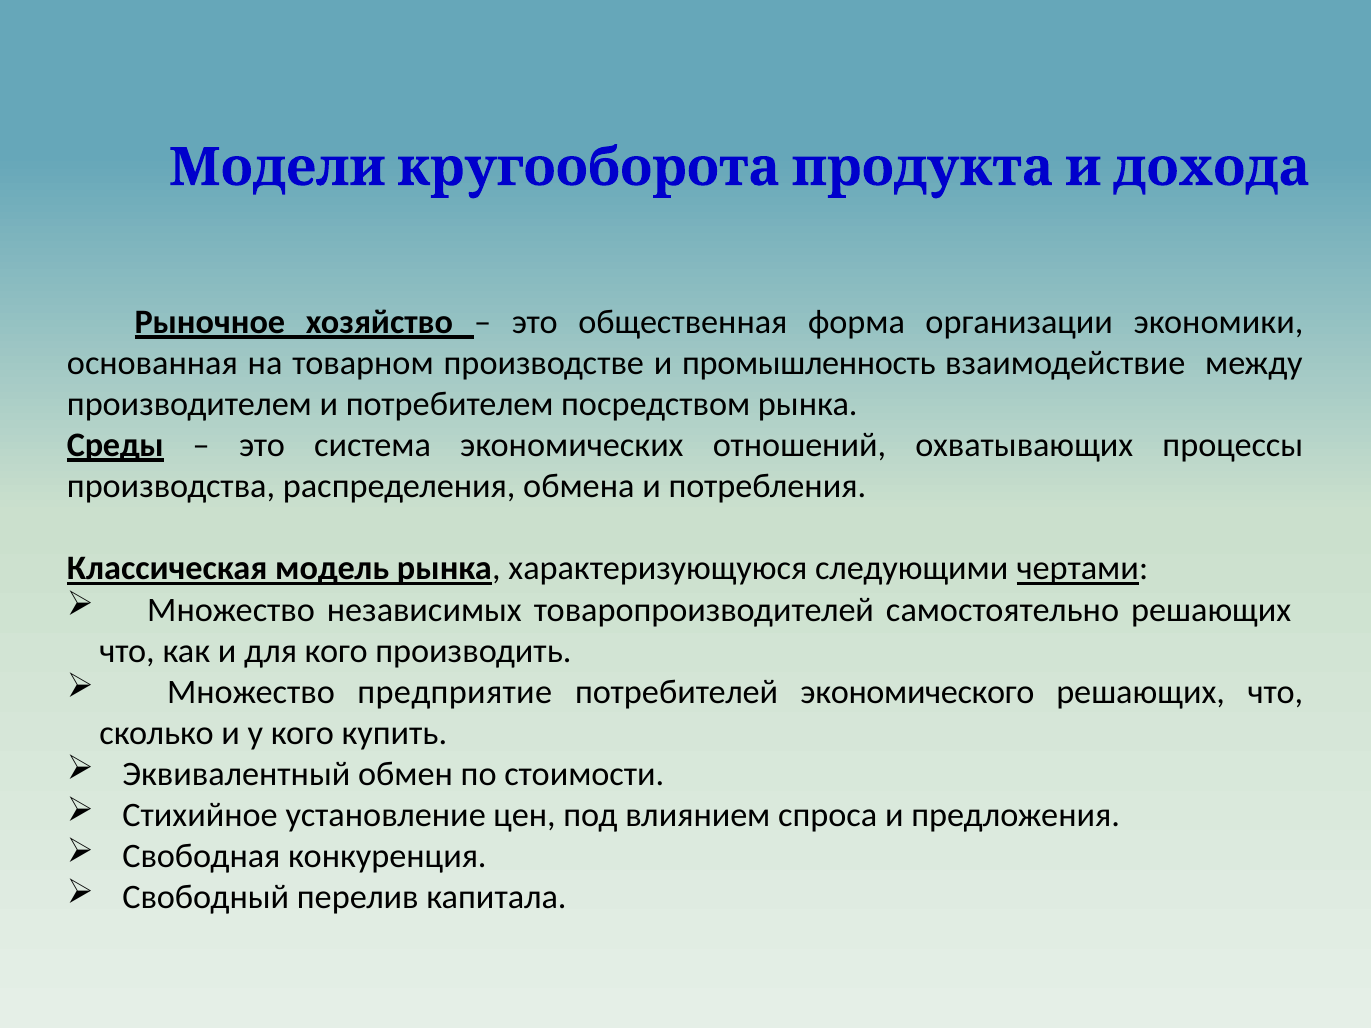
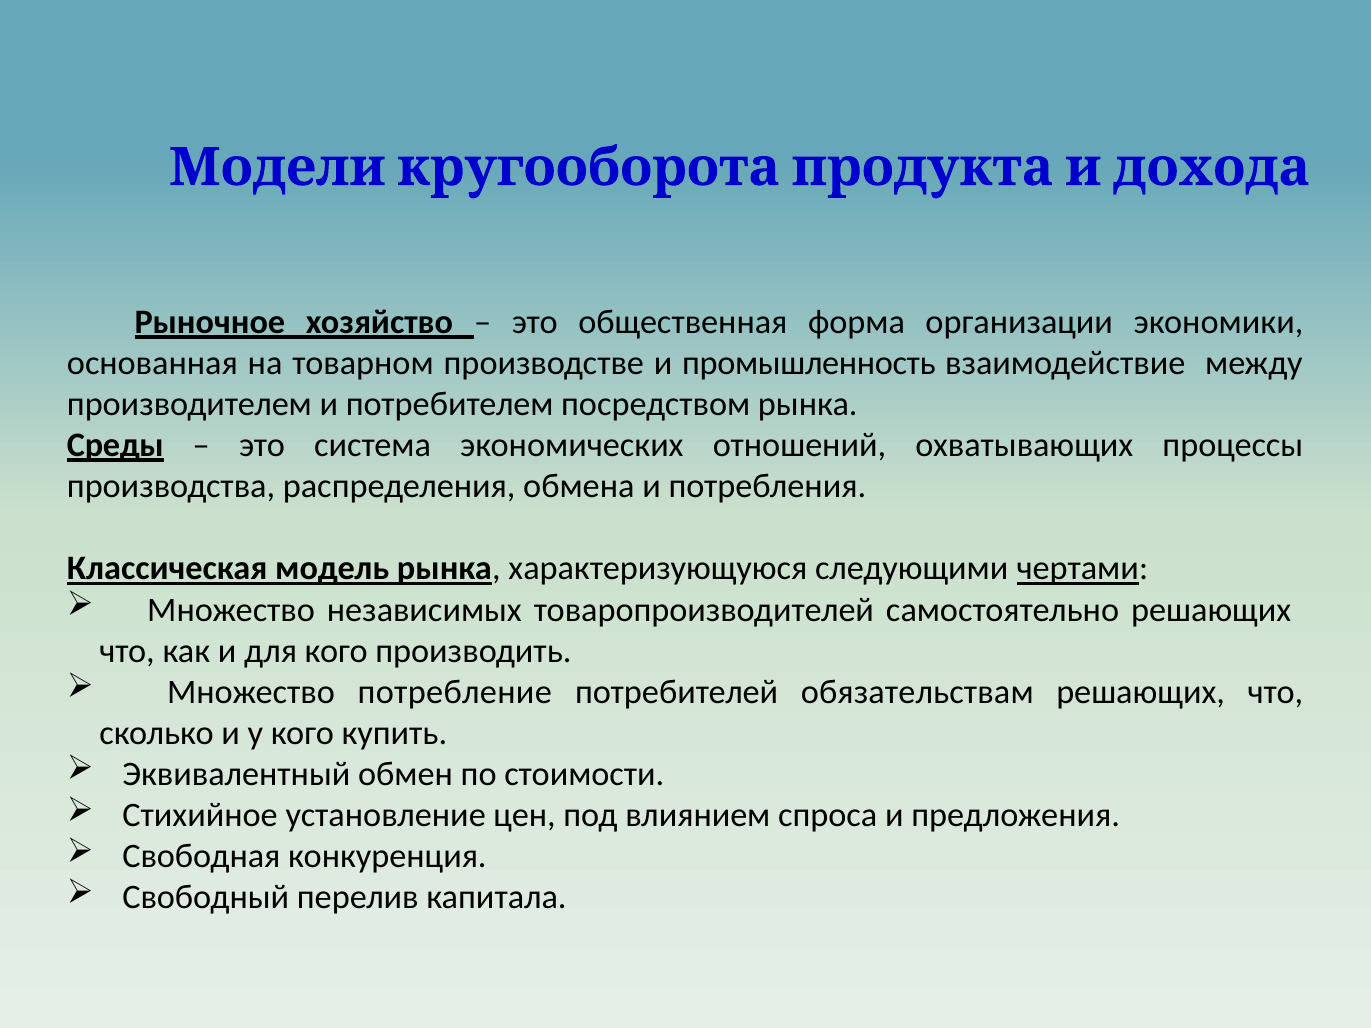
предприятие: предприятие -> потребление (455, 692)
экономического: экономического -> обязательствам (917, 692)
